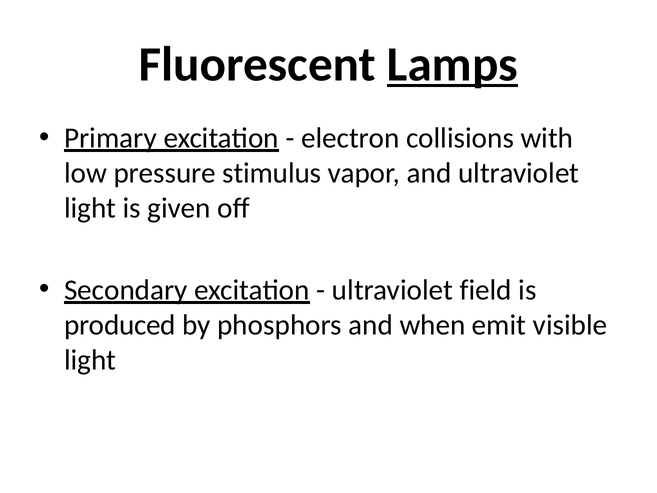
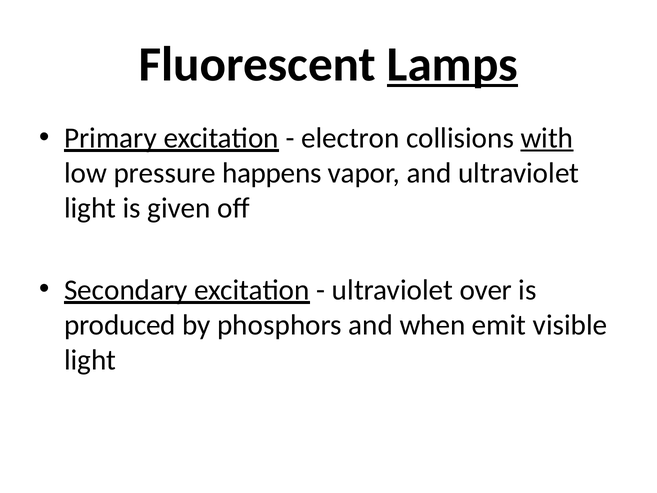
with underline: none -> present (547, 138)
stimulus: stimulus -> happens (272, 173)
field: field -> over (486, 290)
